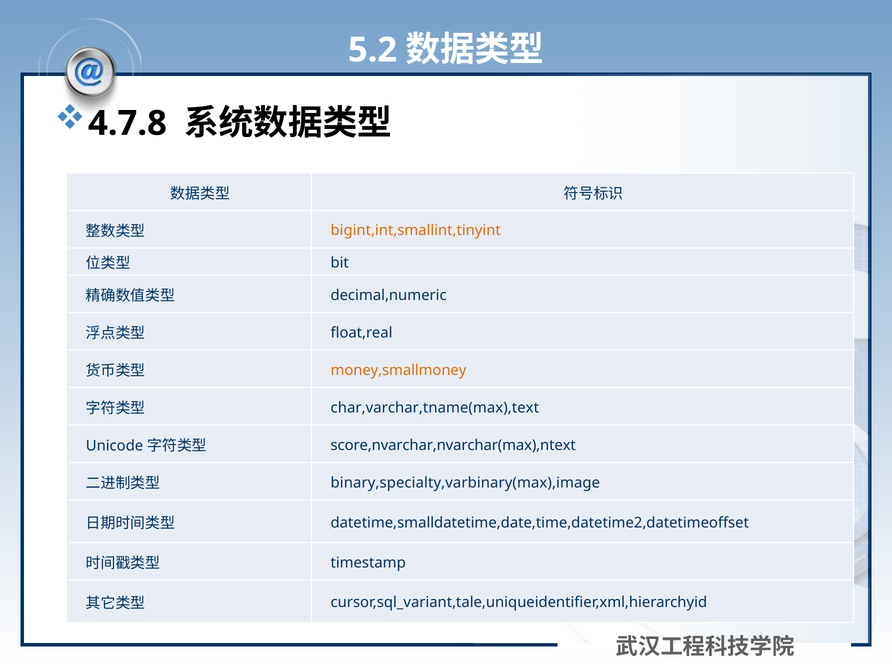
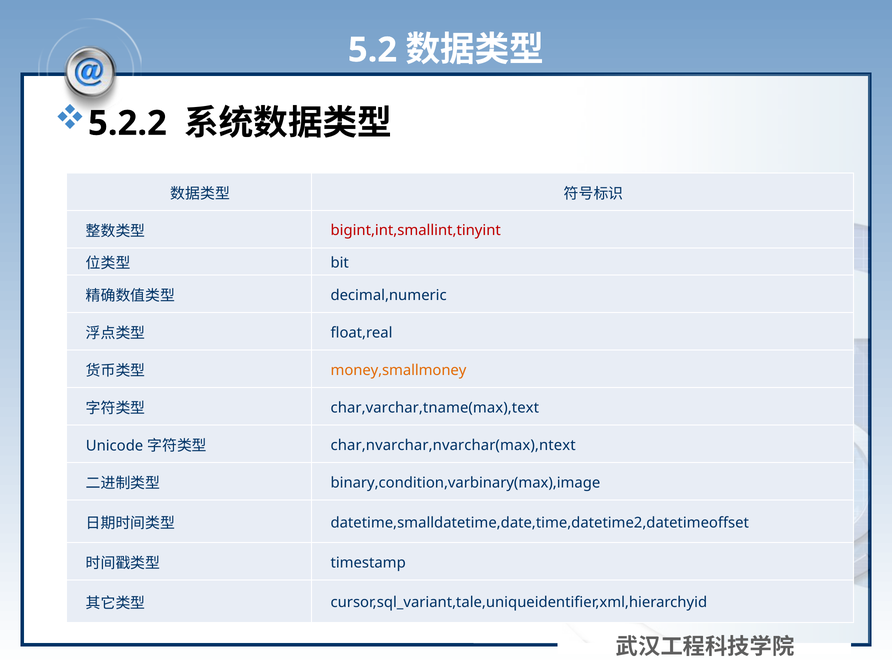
4.7.8: 4.7.8 -> 5.2.2 (127, 123)
bigint,int,smallint,tinyint colour: orange -> red (416, 230)
score,nvarchar,nvarchar(max),ntext: score,nvarchar,nvarchar(max),ntext -> char,nvarchar,nvarchar(max),ntext (453, 445)
binary,specialty,varbinary(max),image: binary,specialty,varbinary(max),image -> binary,condition,varbinary(max),image (465, 483)
